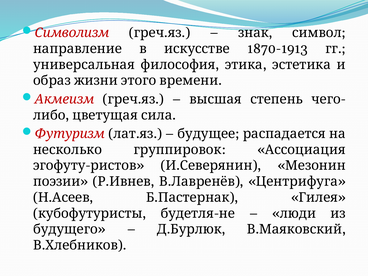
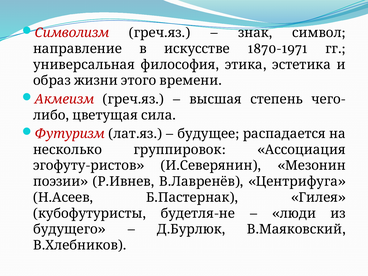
1870-1913: 1870-1913 -> 1870-1971 (278, 49)
